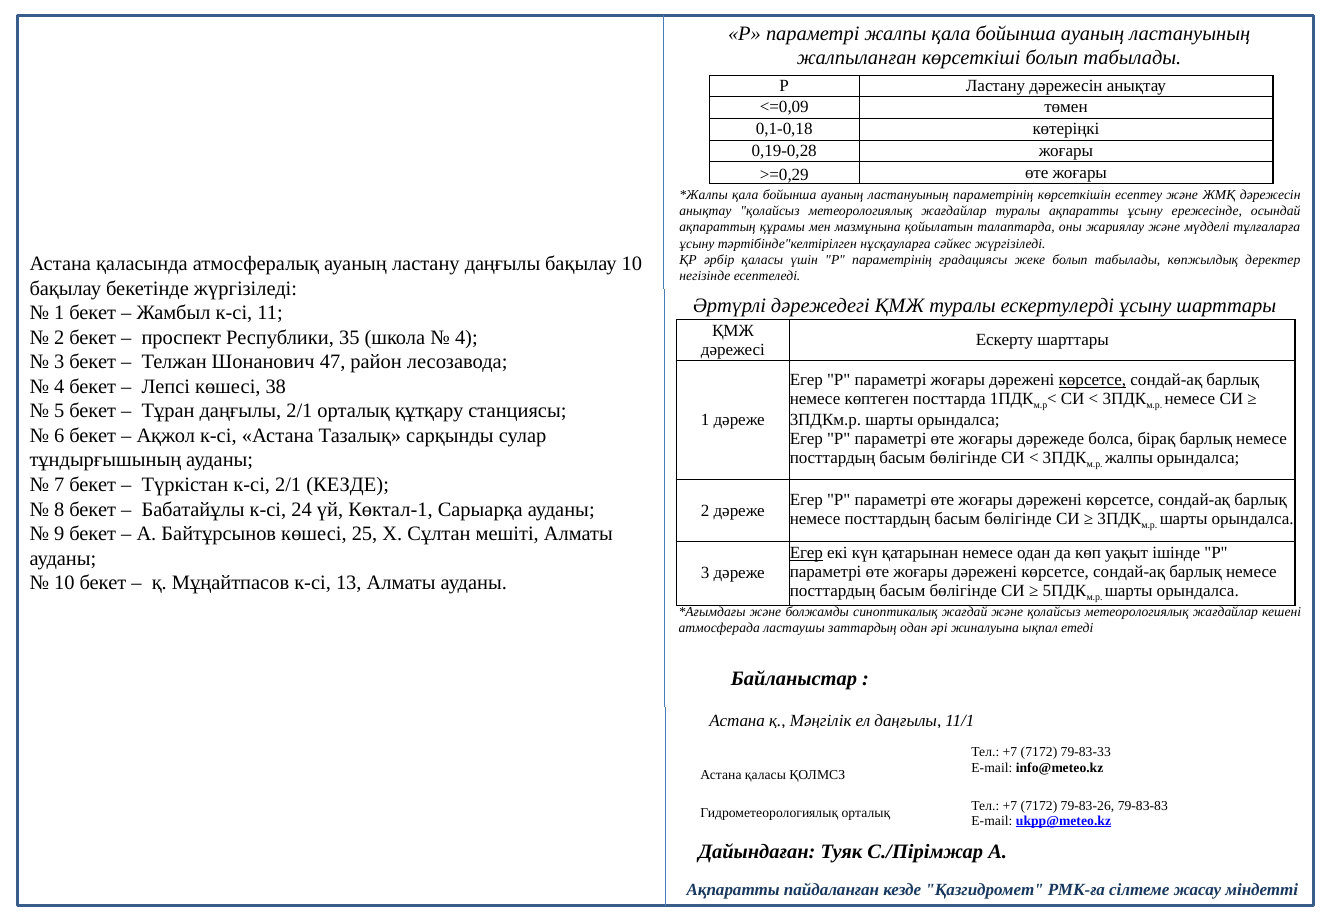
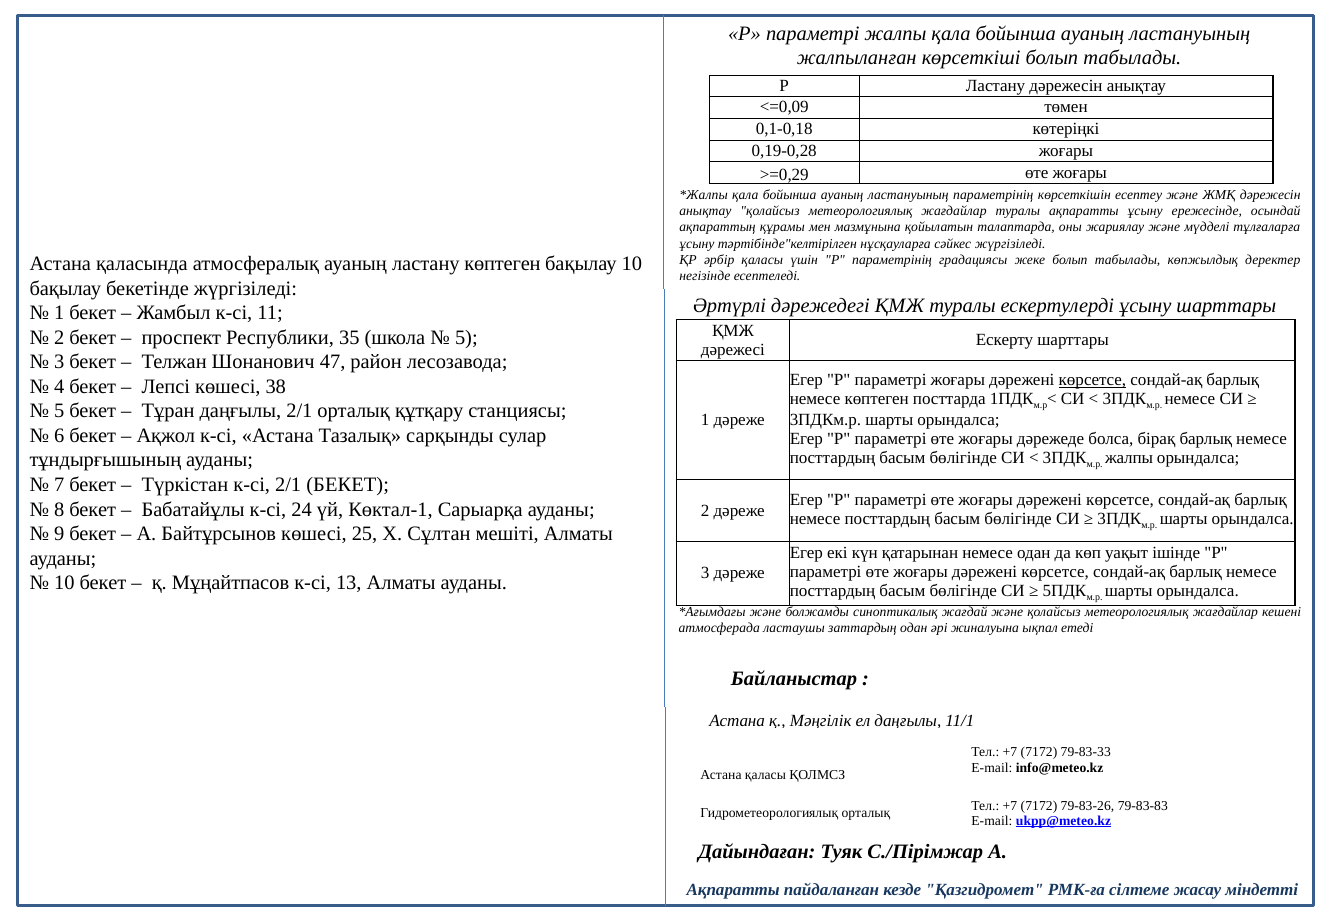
ластану даңғылы: даңғылы -> көптеген (503, 264)
4: 4 -> 5 (466, 338)
2/1 КЕЗДЕ: КЕЗДЕ -> БЕКЕТ (348, 485)
Егер underline: present -> none (806, 553)
